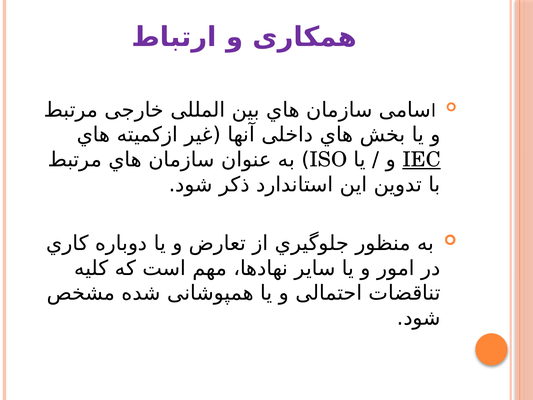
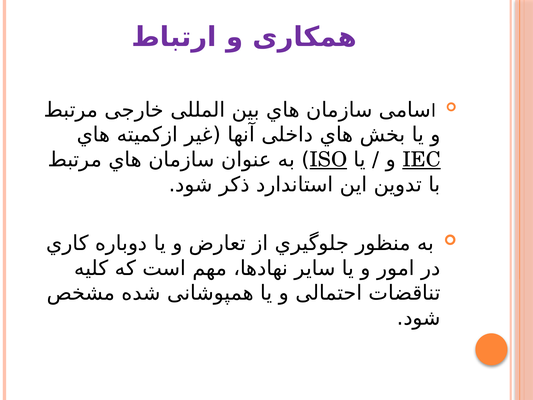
ISO underline: none -> present (328, 160)
